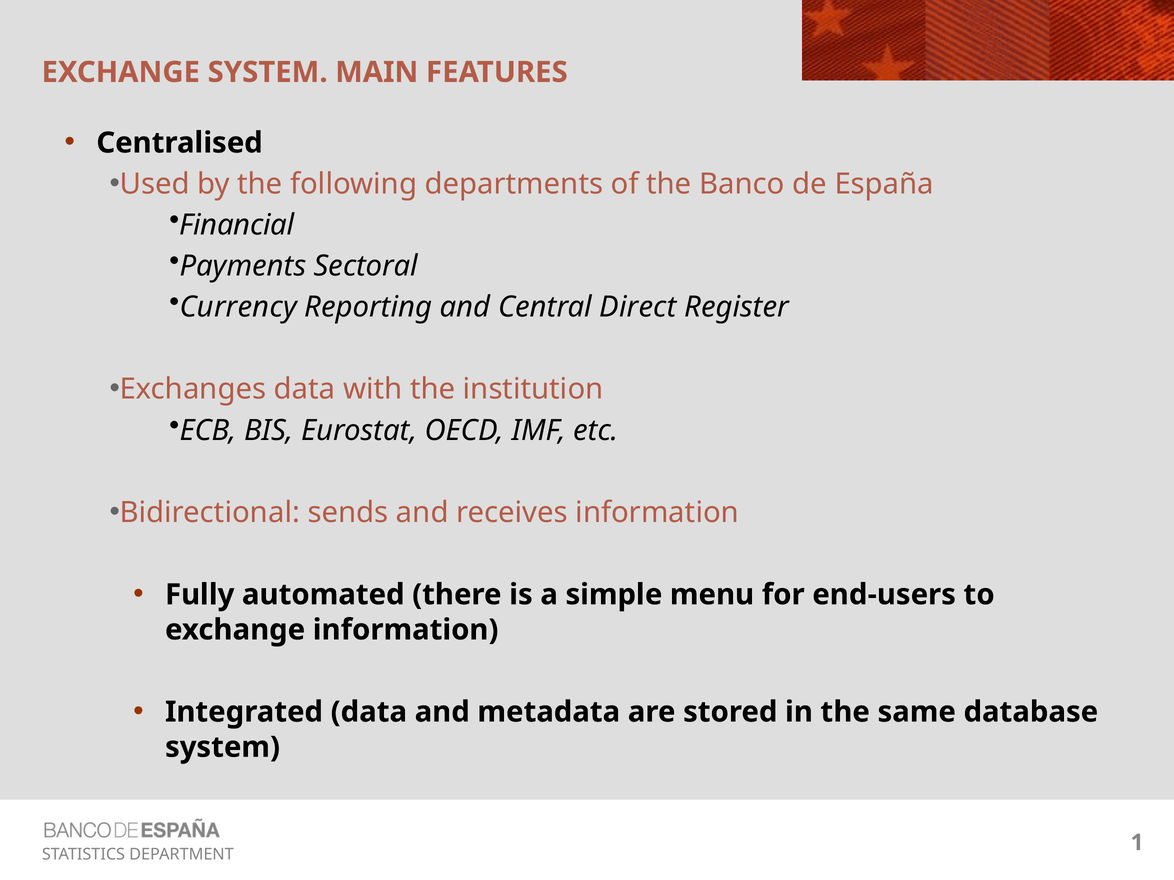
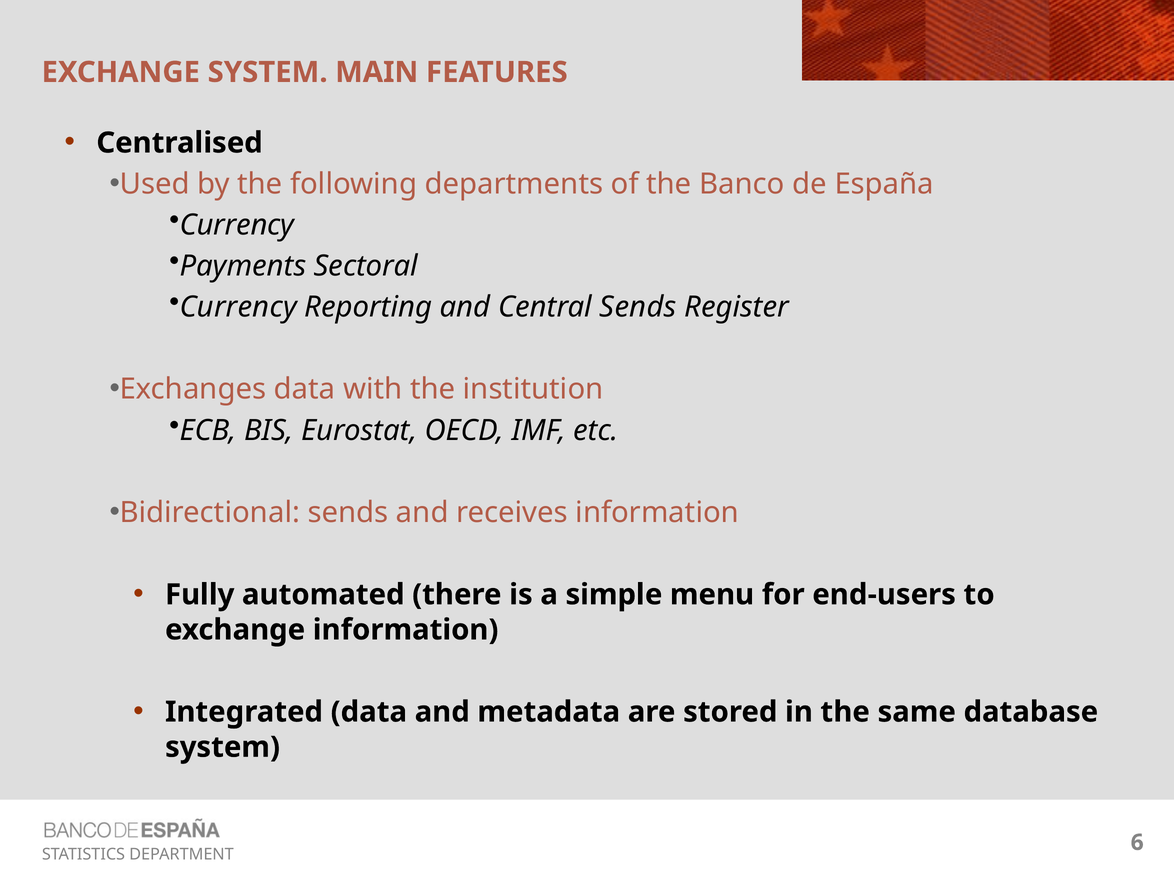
Financial: Financial -> Currency (237, 225)
Central Direct: Direct -> Sends (638, 307)
1: 1 -> 6 (1137, 843)
